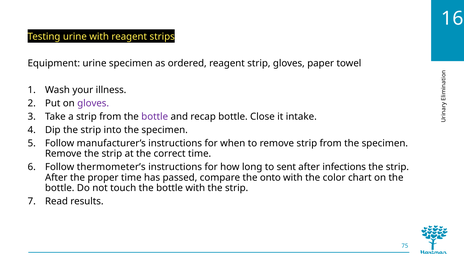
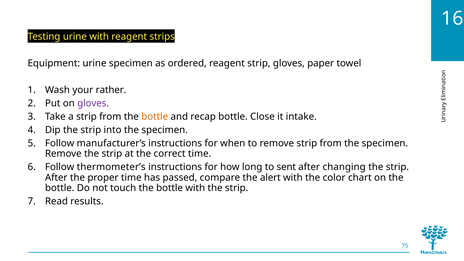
illness: illness -> rather (111, 90)
bottle colour: purple -> orange (155, 117)
infections: infections -> changing (344, 167)
onto: onto -> alert (270, 178)
